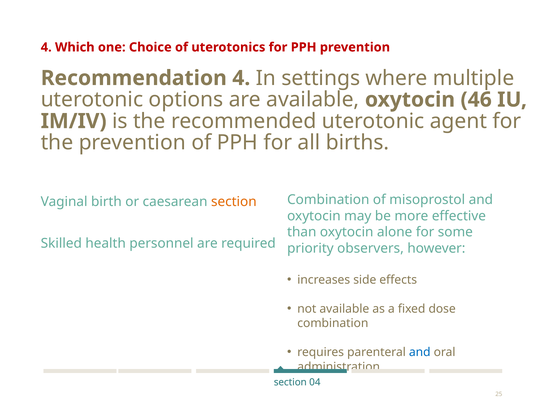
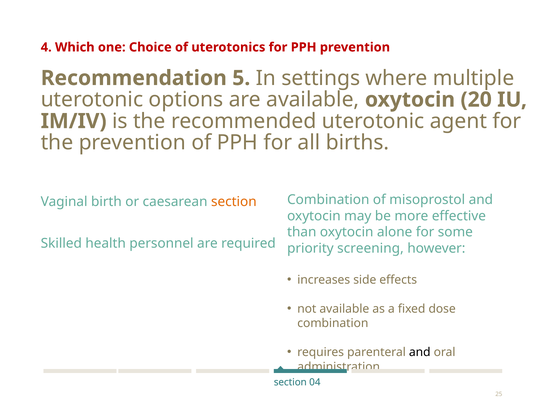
Recommendation 4: 4 -> 5 (241, 78)
46: 46 -> 20 (476, 100)
observers: observers -> screening (370, 249)
and colour: blue -> black (420, 352)
